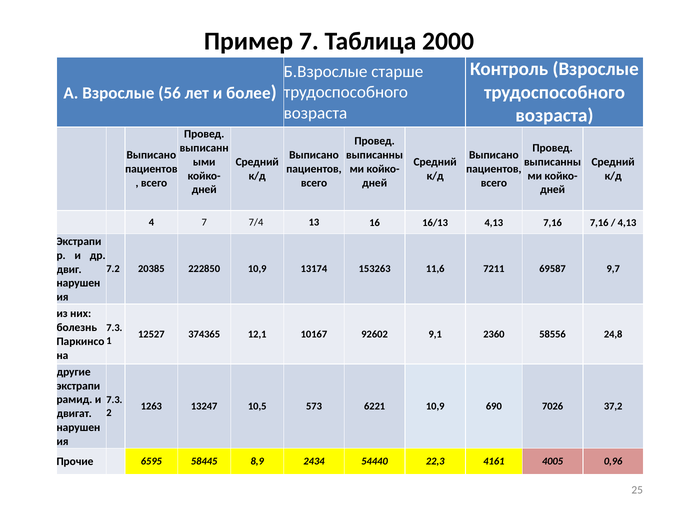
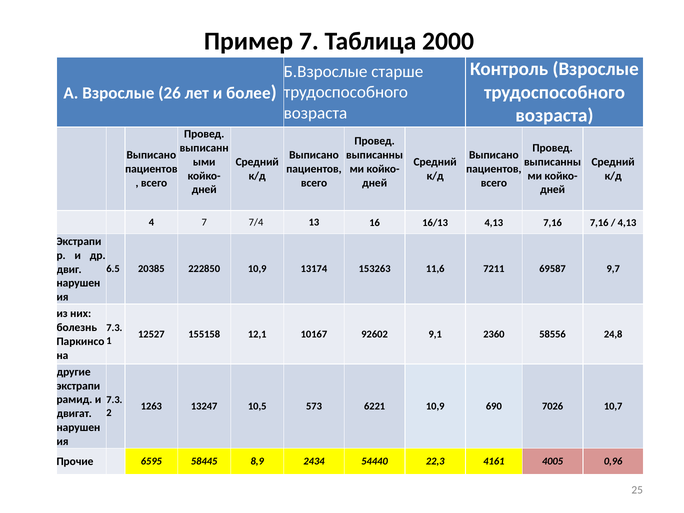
56: 56 -> 26 (170, 93)
7.2: 7.2 -> 6.5 (113, 269)
374365: 374365 -> 155158 (204, 334)
37,2: 37,2 -> 10,7 (613, 406)
